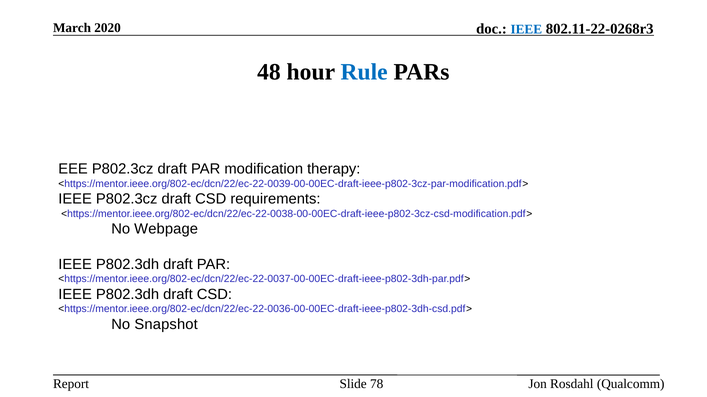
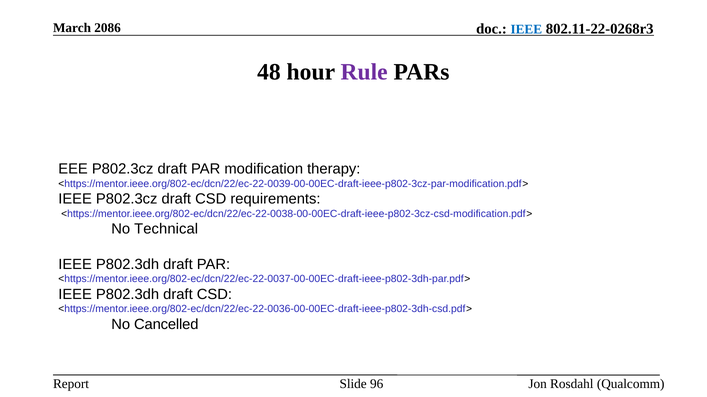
2020: 2020 -> 2086 (108, 28)
Rule colour: blue -> purple (364, 72)
Webpage: Webpage -> Technical (166, 229)
Snapshot: Snapshot -> Cancelled (166, 325)
78: 78 -> 96 (377, 384)
